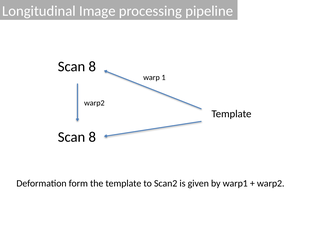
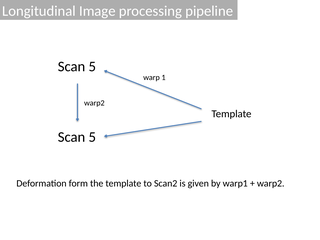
8: 8 -> 5 (92, 67)
8: 8 -> 5 (92, 137)
